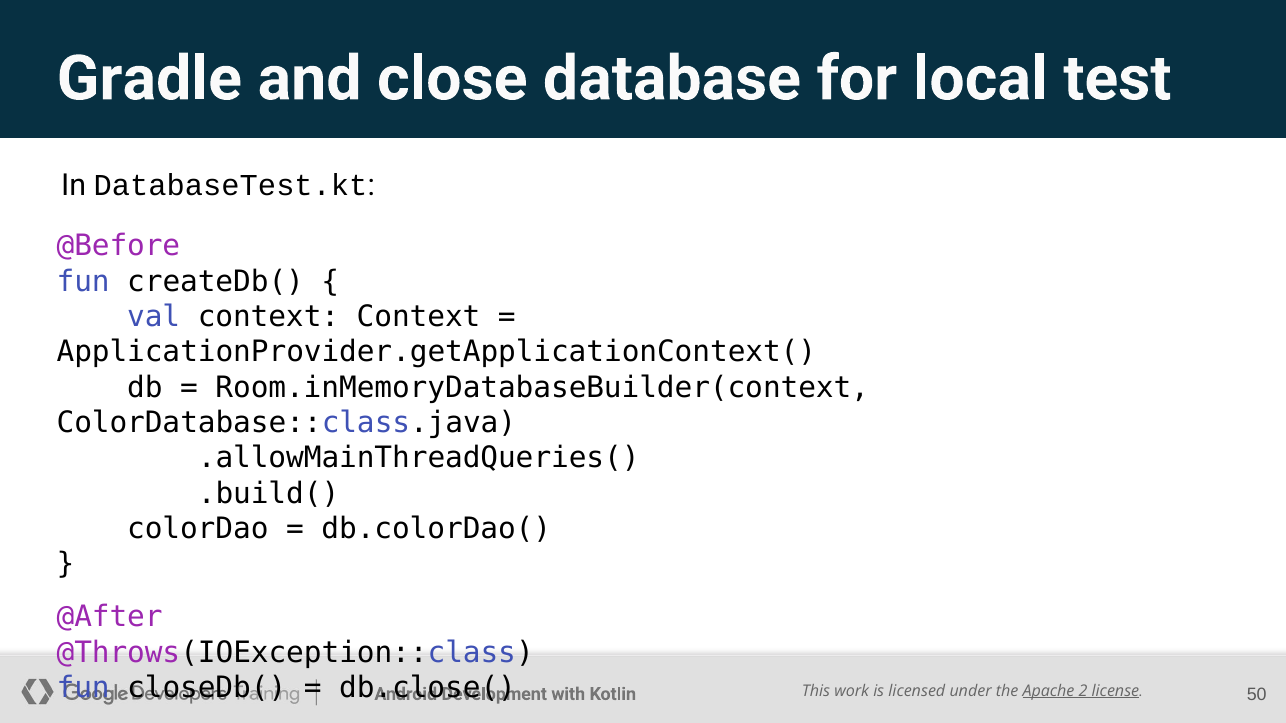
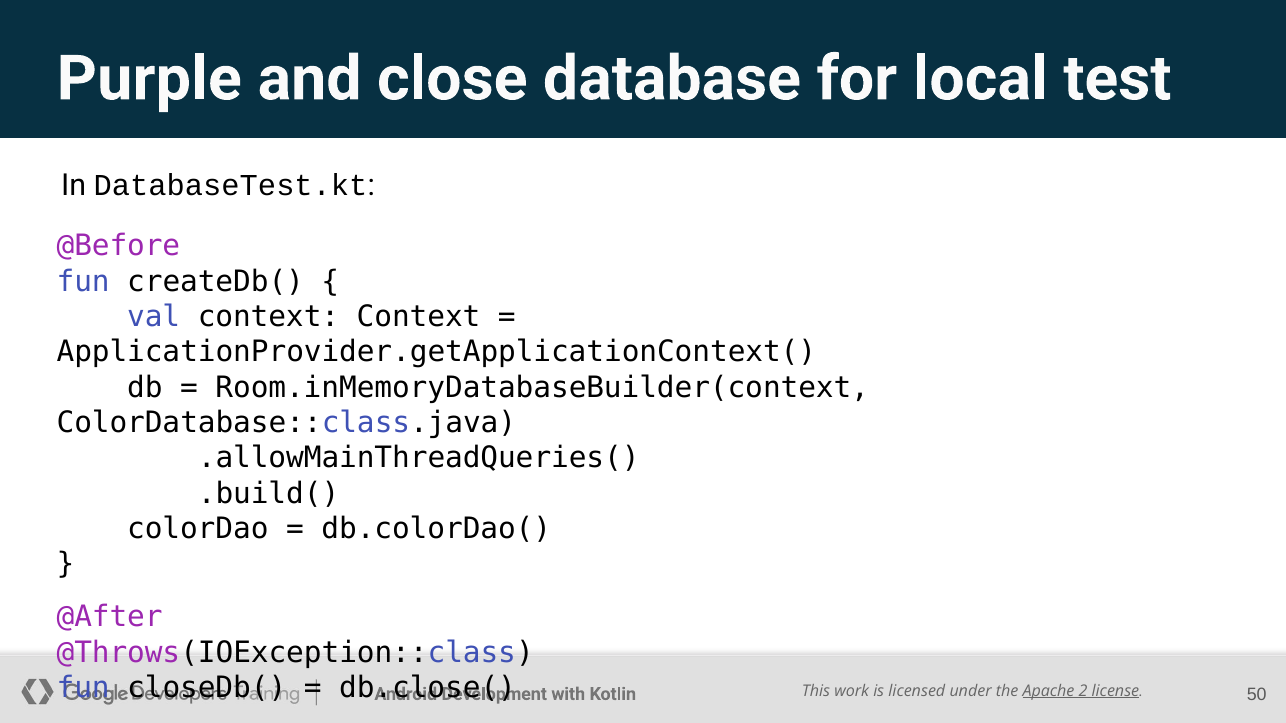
Gradle: Gradle -> Purple (149, 79)
